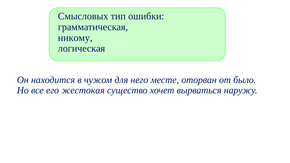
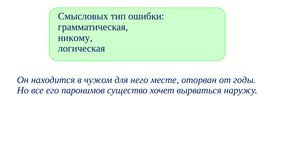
было: было -> годы (245, 80)
жестокая: жестокая -> паронимов (83, 90)
